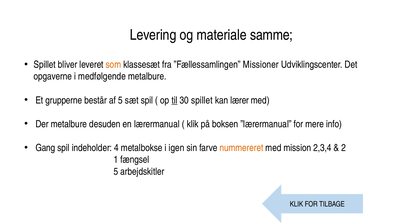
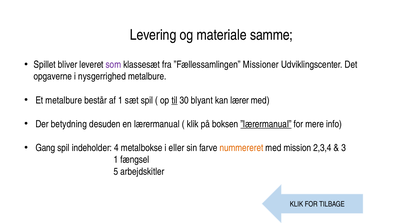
som colour: orange -> purple (113, 65)
medfølgende: medfølgende -> nysgerrighed (102, 77)
Et grupperne: grupperne -> metalbure (64, 100)
af 5: 5 -> 1 (120, 100)
30 spillet: spillet -> blyant (202, 100)
Der metalbure: metalbure -> betydning (69, 124)
”lærermanual underline: none -> present (266, 124)
igen: igen -> eller (177, 148)
2: 2 -> 3 (344, 148)
